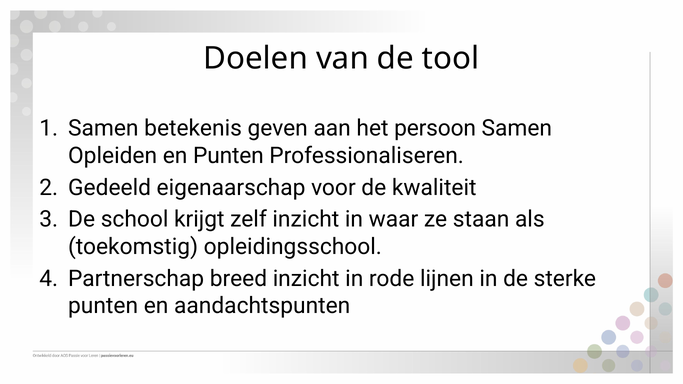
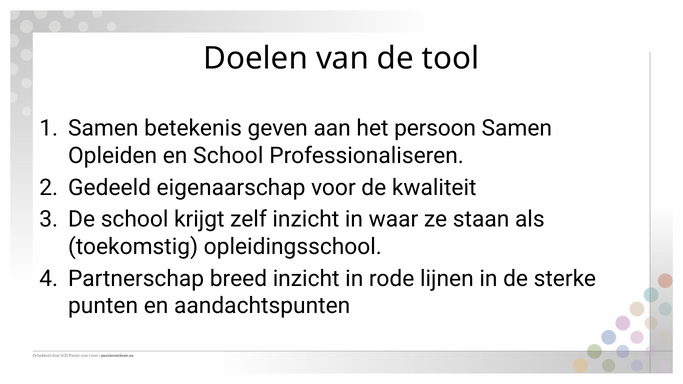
en Punten: Punten -> School (228, 156)
